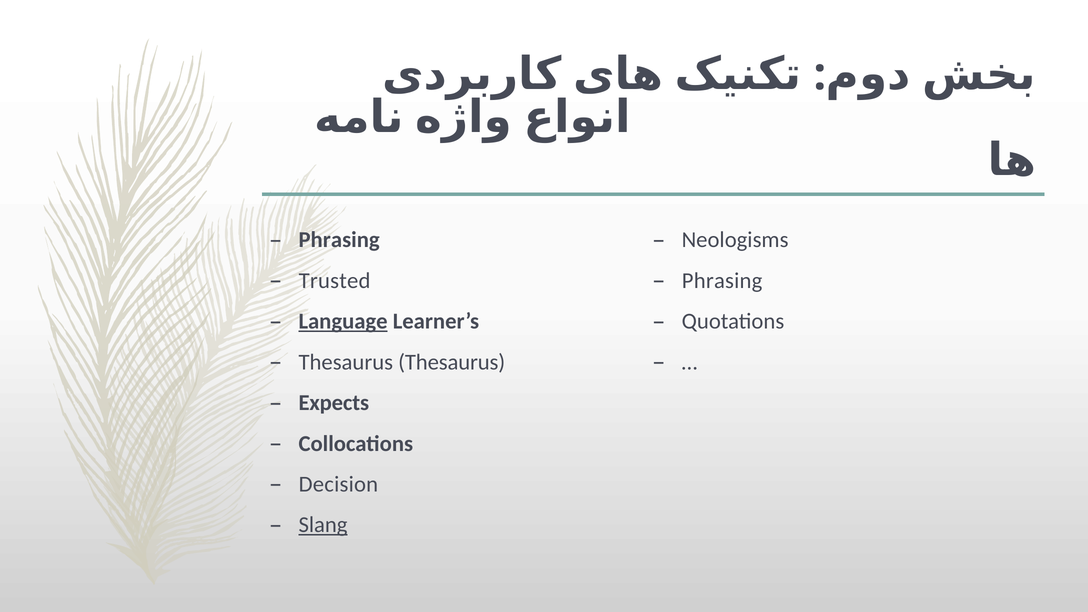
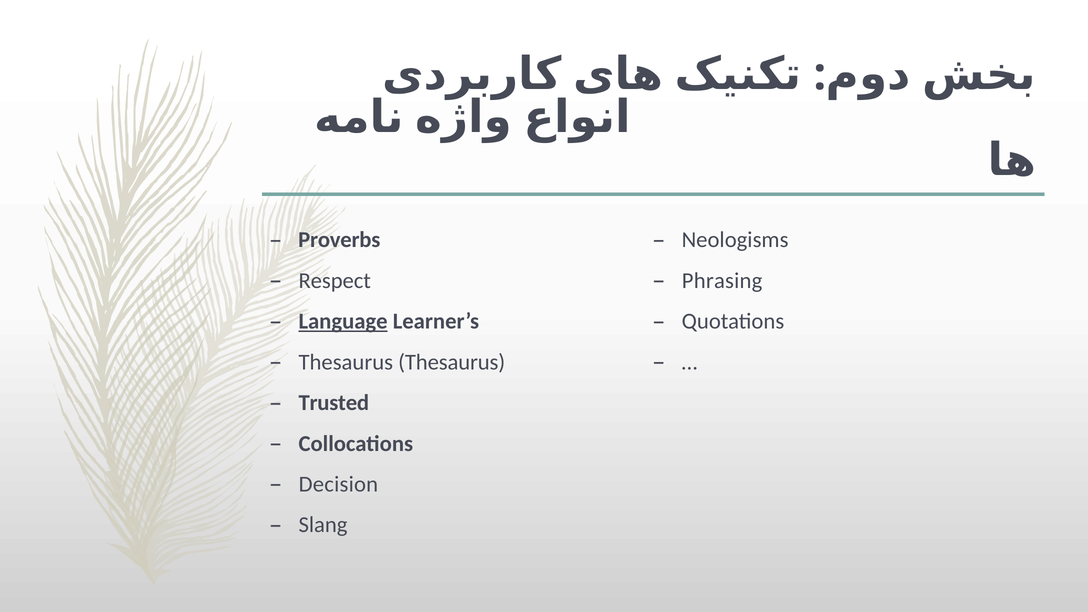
Phrasing: Phrasing -> Proverbs (339, 240)
Trusted: Trusted -> Respect (335, 281)
Expects: Expects -> Trusted (334, 403)
Slang underline: present -> none (323, 525)
